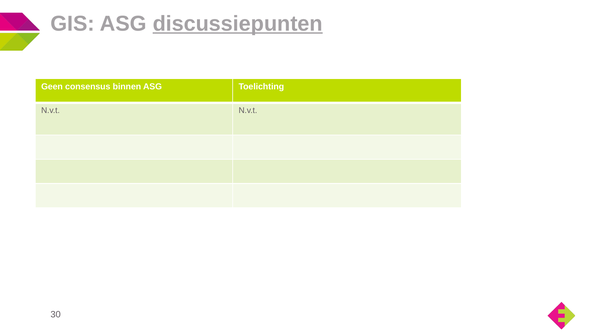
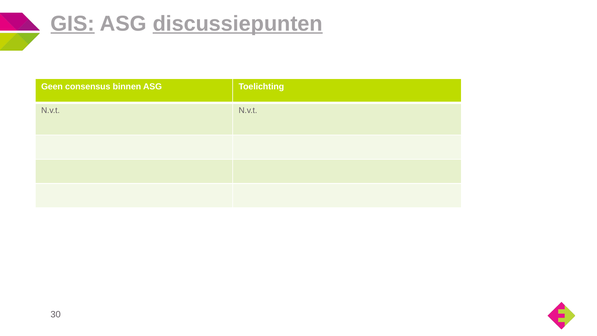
GIS underline: none -> present (73, 24)
